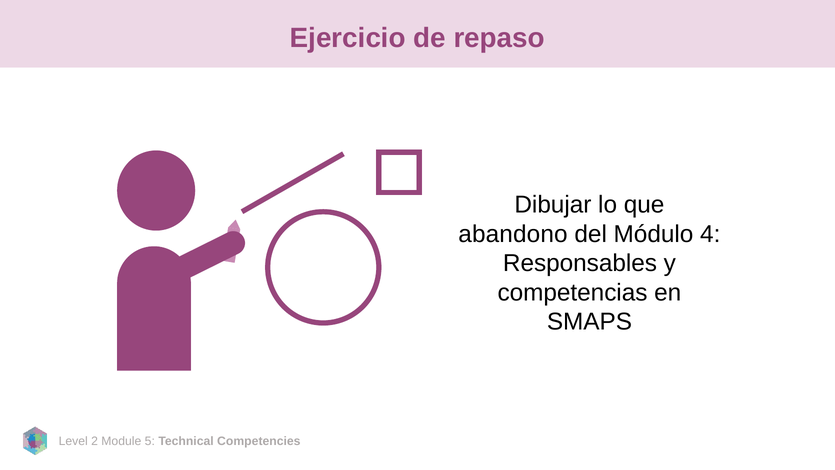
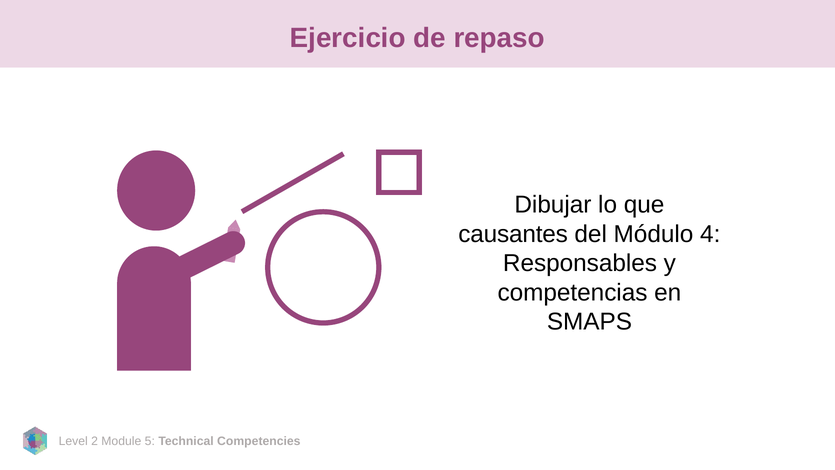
abandono: abandono -> causantes (513, 234)
